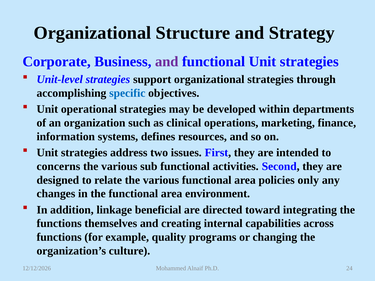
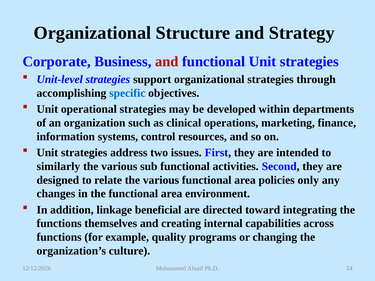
and colour: purple -> red (167, 62)
defines: defines -> control (158, 137)
concerns: concerns -> similarly (58, 166)
